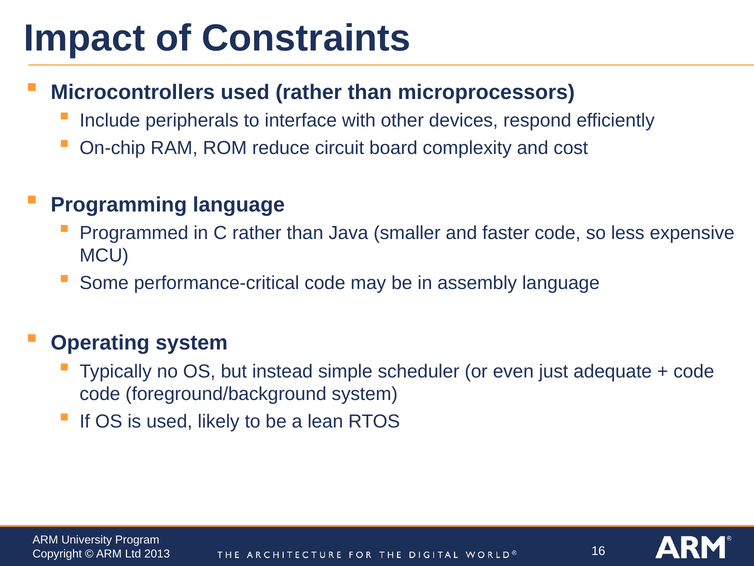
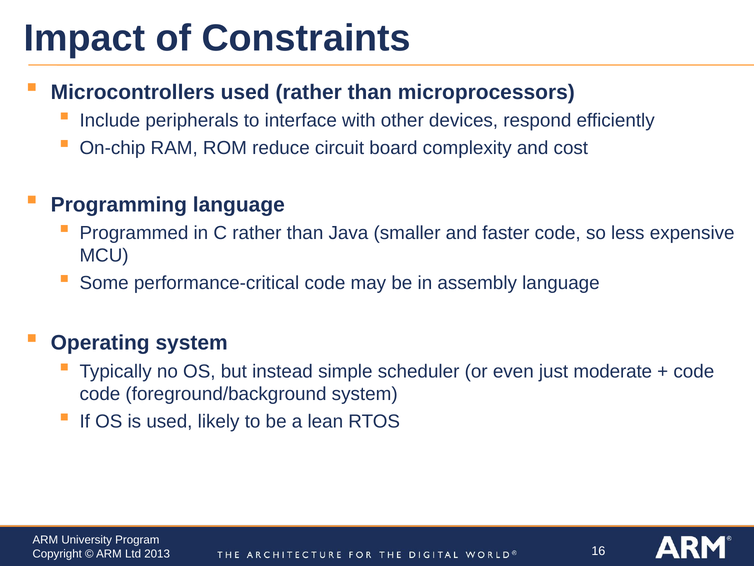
adequate: adequate -> moderate (613, 371)
